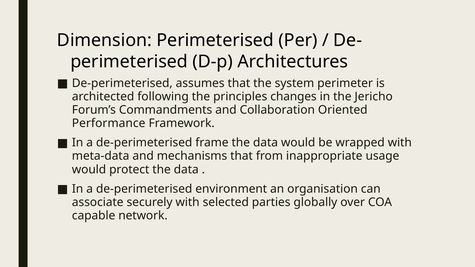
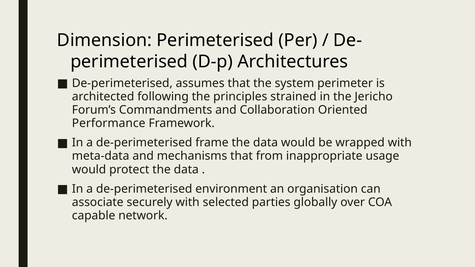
changes: changes -> strained (293, 97)
